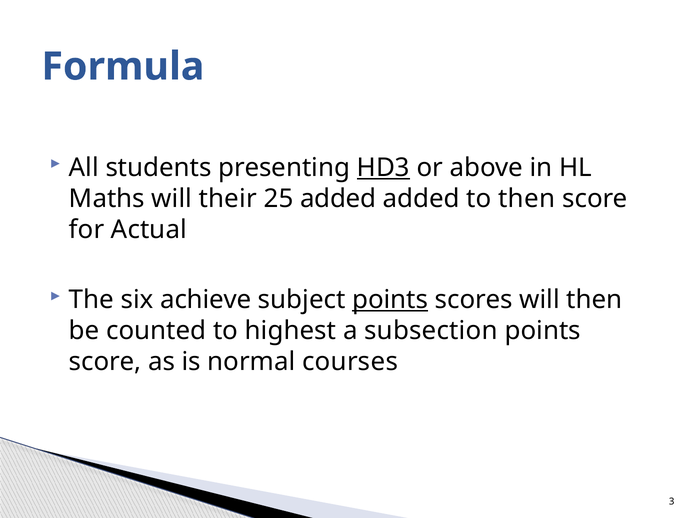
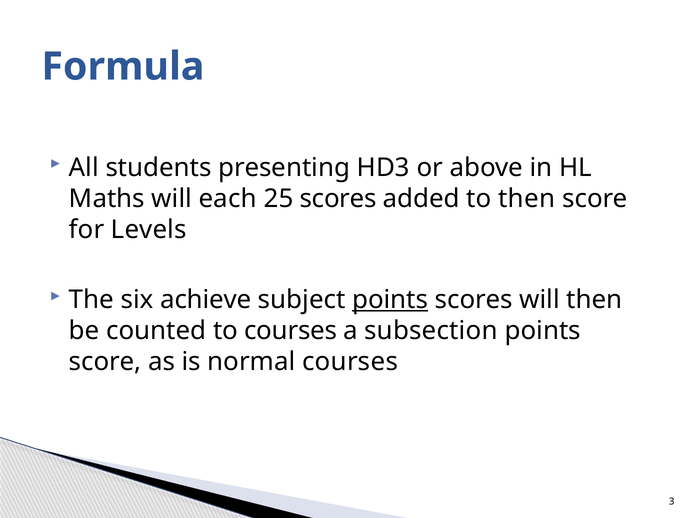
HD3 underline: present -> none (383, 168)
their: their -> each (228, 199)
25 added: added -> scores (338, 199)
Actual: Actual -> Levels (149, 230)
to highest: highest -> courses (291, 331)
